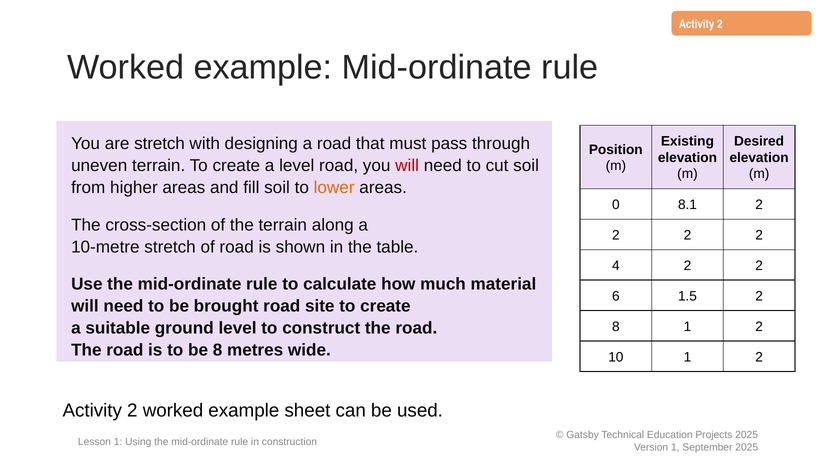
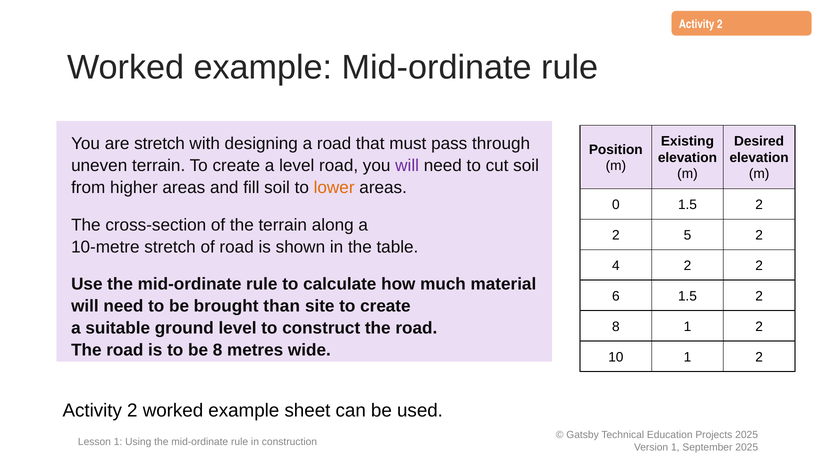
will colour: red -> purple (407, 165)
0 8.1: 8.1 -> 1.5 (687, 205)
2: 2 -> 5 (688, 235)
brought road: road -> than (282, 306)
